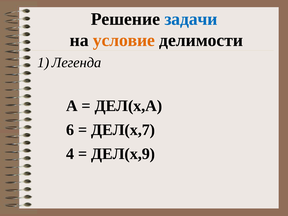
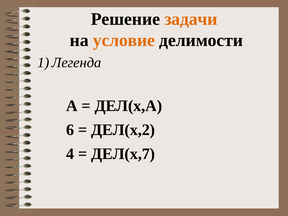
задачи colour: blue -> orange (191, 19)
ДЕЛ(x,7: ДЕЛ(x,7 -> ДЕЛ(x,2 (123, 130)
ДЕЛ(x,9: ДЕЛ(x,9 -> ДЕЛ(x,7 (123, 154)
